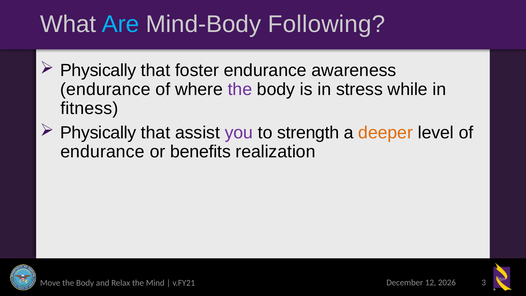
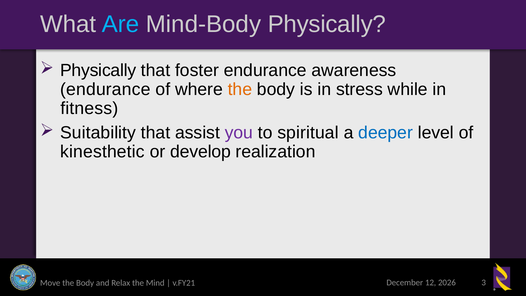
Mind-Body Following: Following -> Physically (327, 24)
the colour: purple -> orange (240, 89)
Physically: Physically -> Suitability (98, 133)
strength: strength -> spiritual (308, 133)
deeper colour: orange -> blue (386, 133)
endurance: endurance -> kinesthetic (102, 152)
benefits: benefits -> develop (201, 152)
